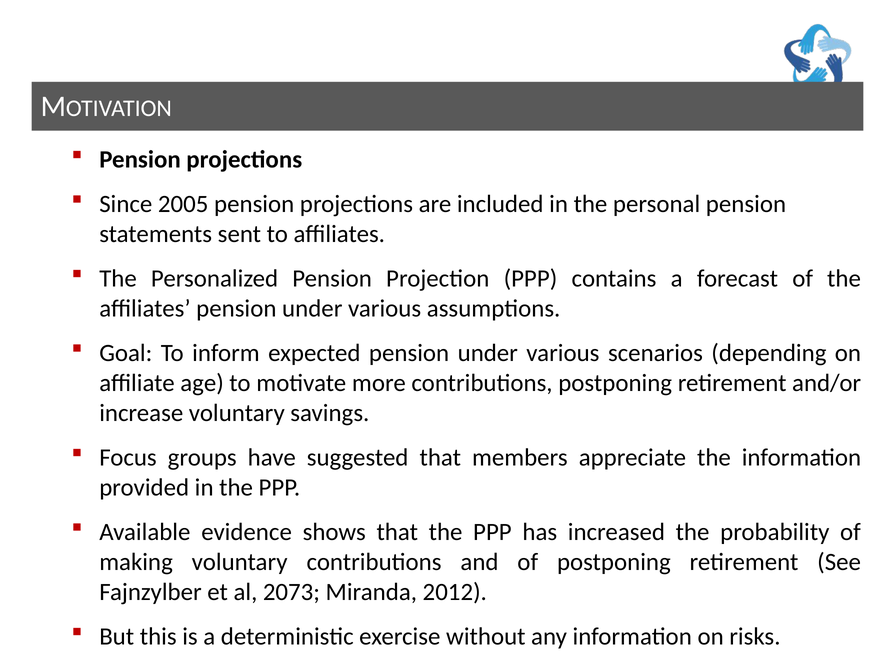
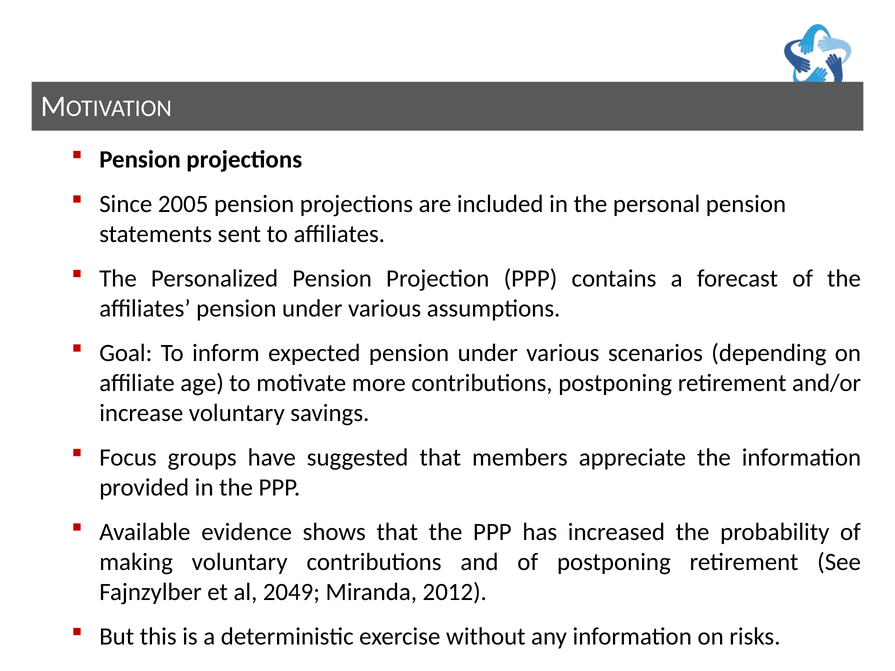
2073: 2073 -> 2049 (291, 592)
